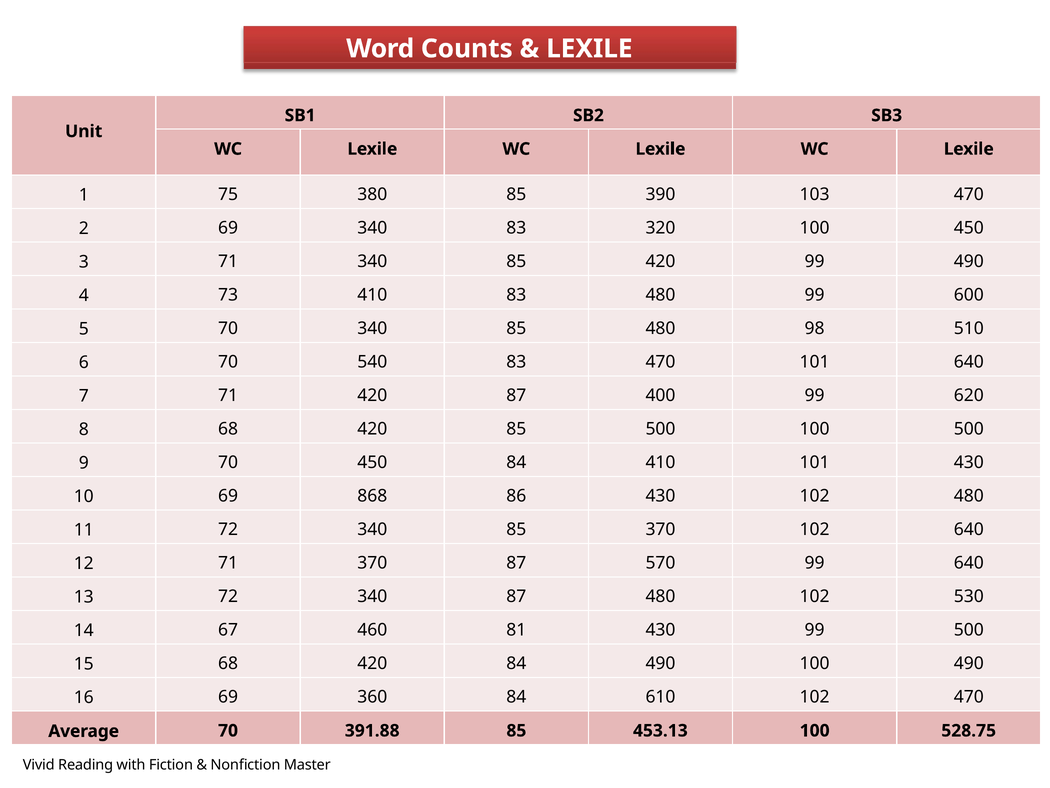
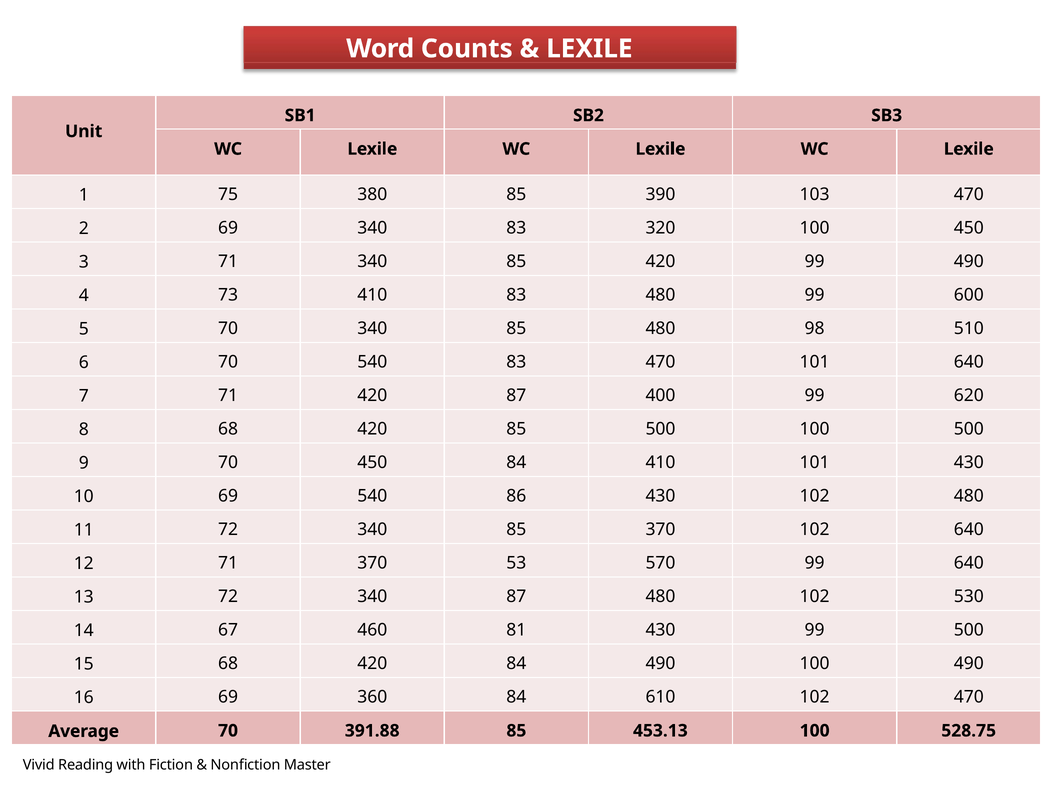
69 868: 868 -> 540 (372, 496)
370 87: 87 -> 53 (516, 563)
